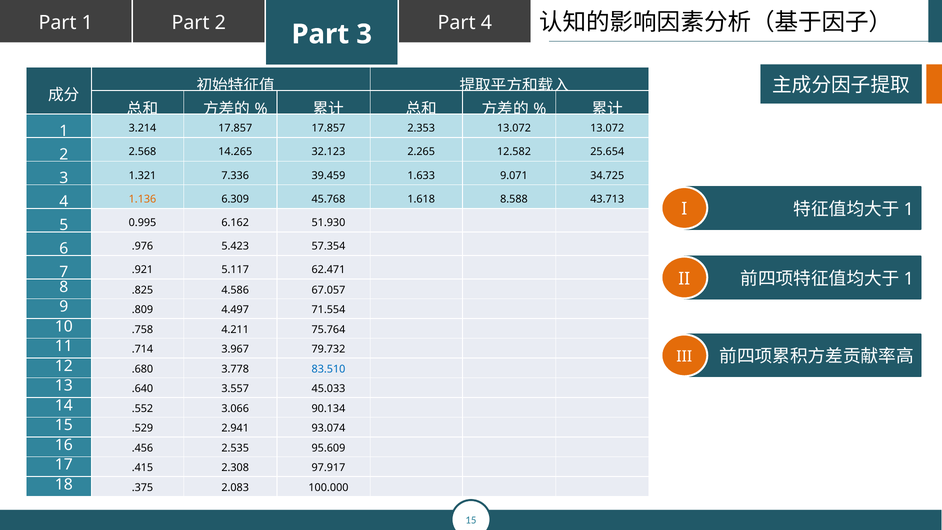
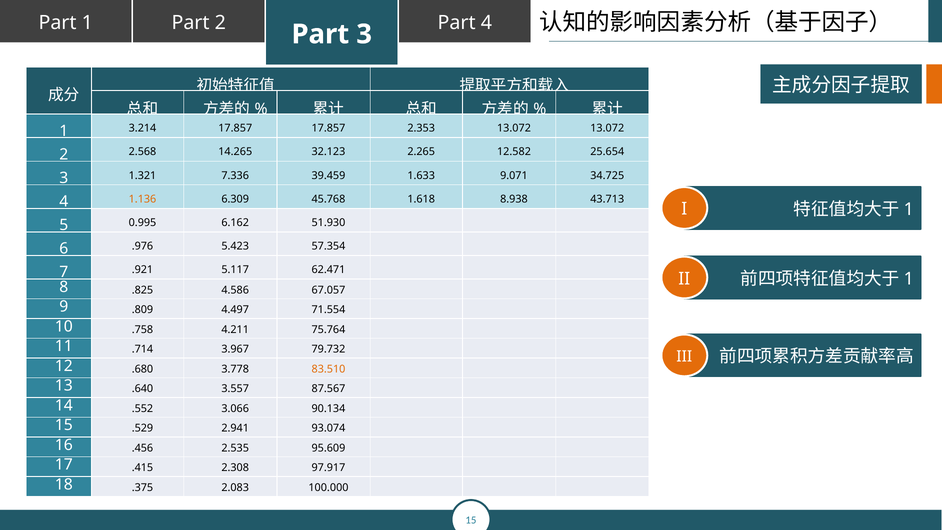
8.588: 8.588 -> 8.938 (514, 199)
83.510 colour: blue -> orange (329, 369)
45.033: 45.033 -> 87.567 (329, 389)
